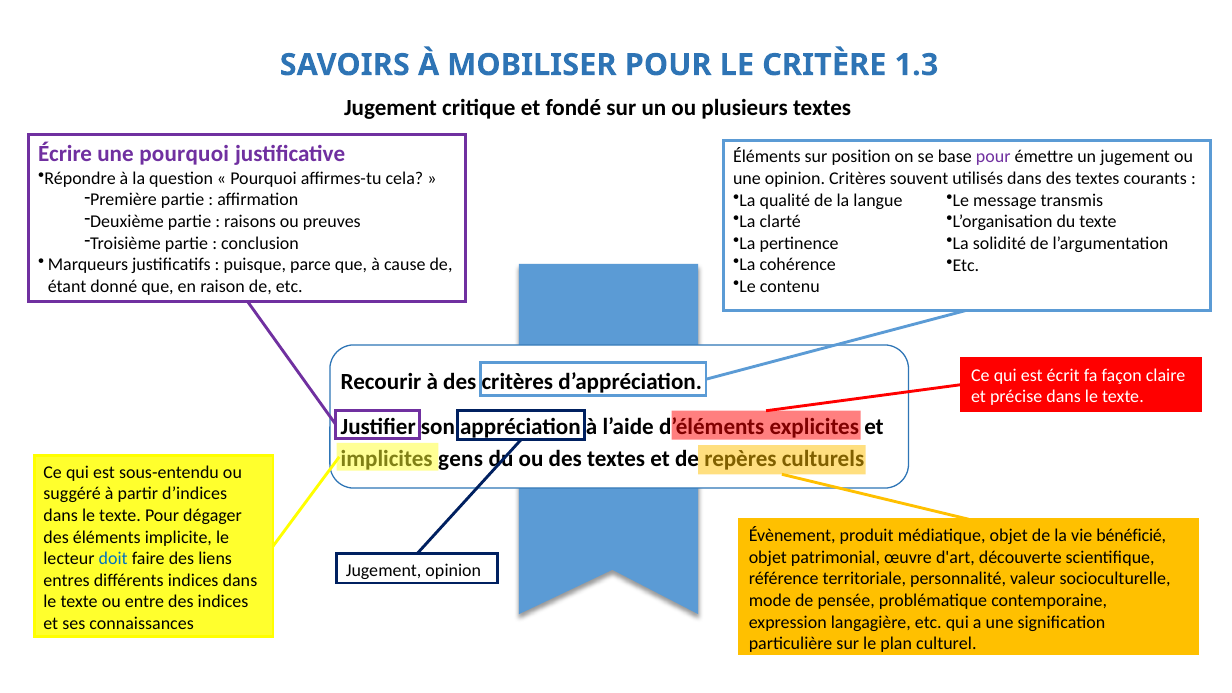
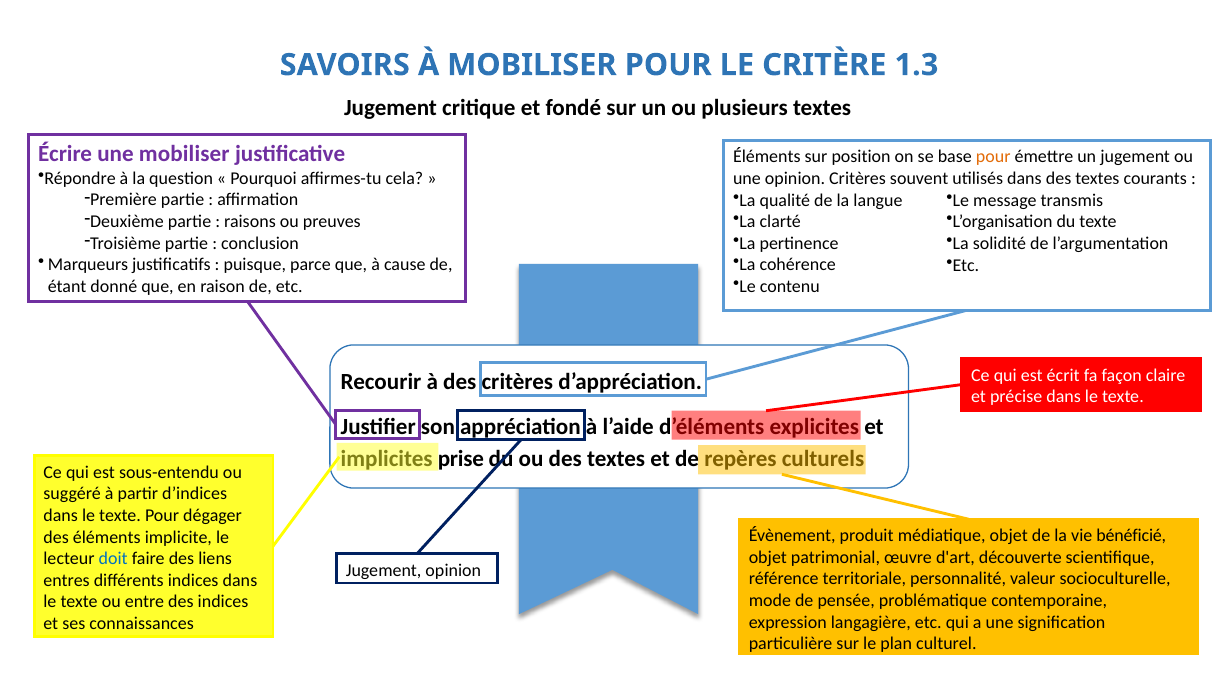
une pourquoi: pourquoi -> mobiliser (184, 154)
pour colour: purple -> orange (993, 157)
gens: gens -> prise (461, 458)
